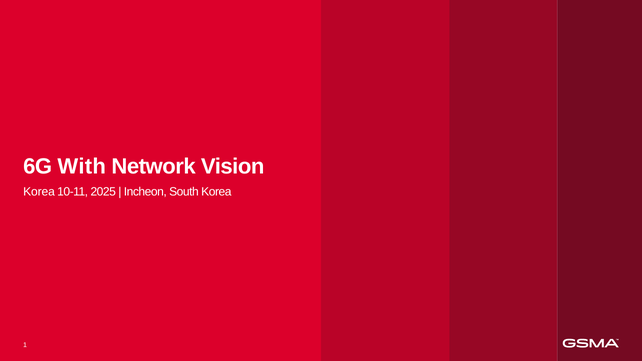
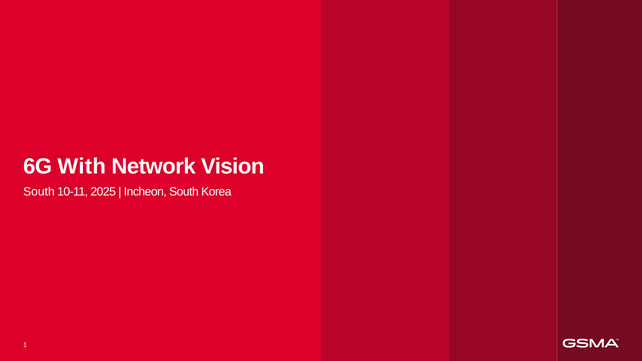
Korea: Korea -> South (39, 192)
